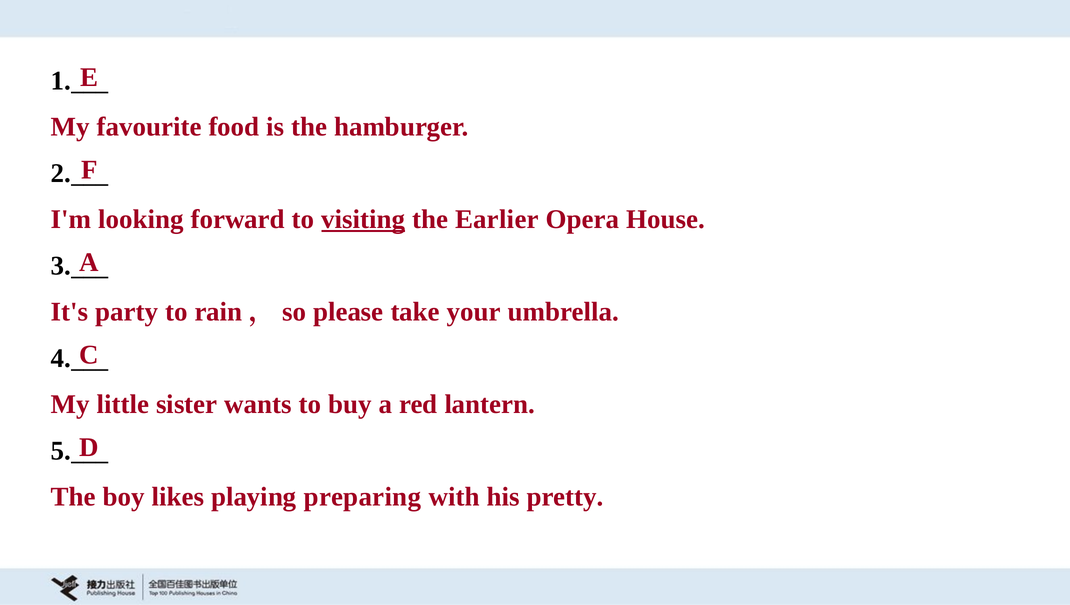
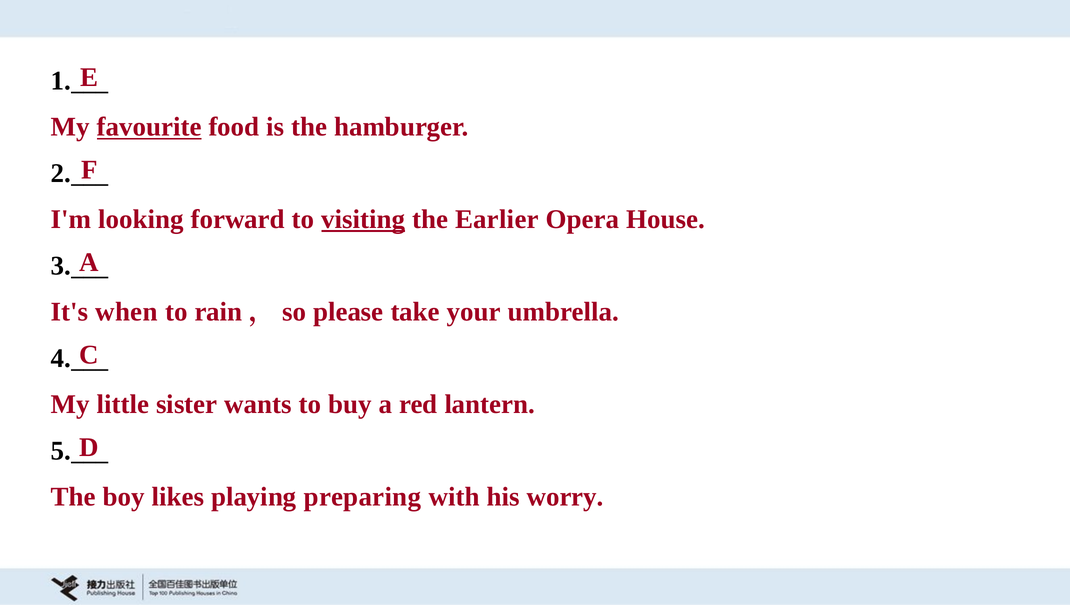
favourite underline: none -> present (149, 127)
party: party -> when (127, 312)
pretty: pretty -> worry (565, 497)
